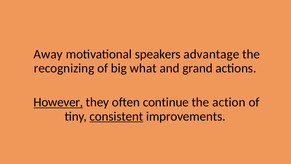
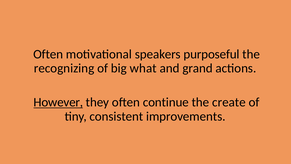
Away: Away -> Often (48, 54)
advantage: advantage -> purposeful (212, 54)
action: action -> create (229, 102)
consistent underline: present -> none (116, 116)
